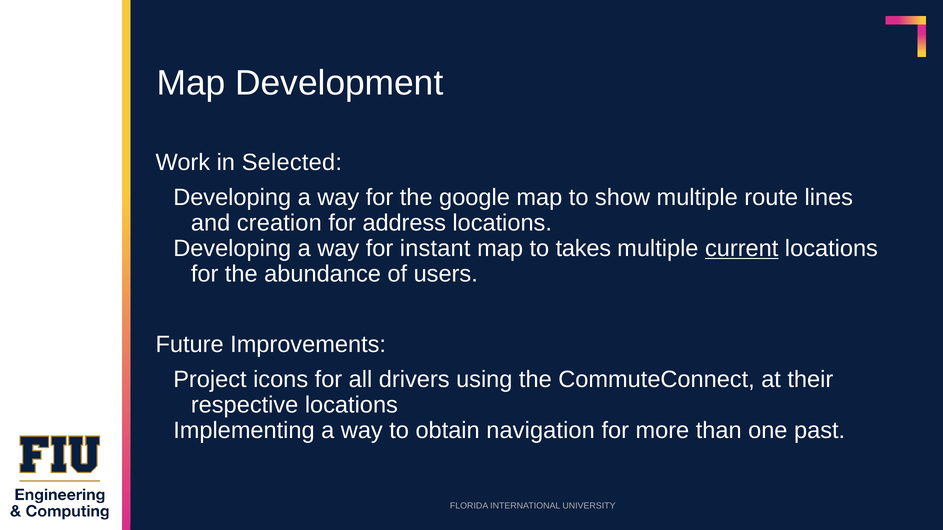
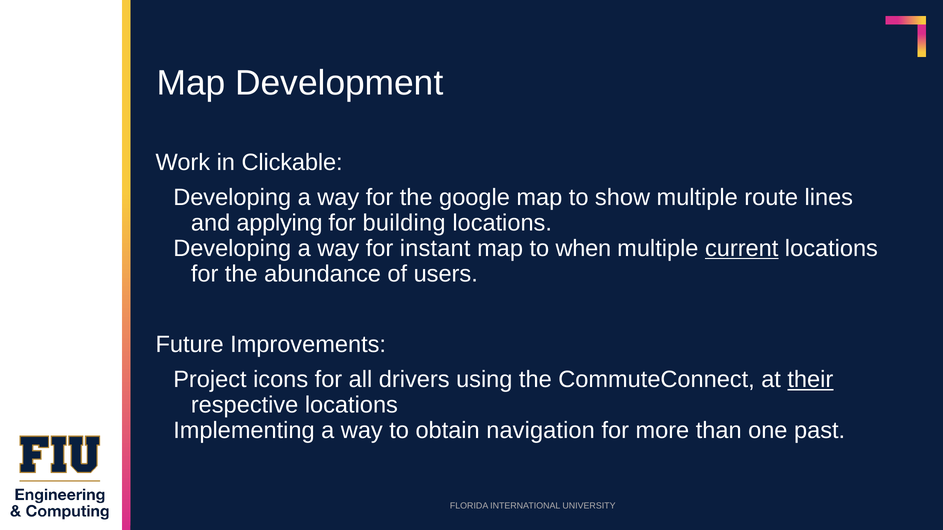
Selected: Selected -> Clickable (292, 162)
creation: creation -> applying (279, 223)
address: address -> building (404, 223)
takes: takes -> when (583, 249)
their underline: none -> present (810, 380)
